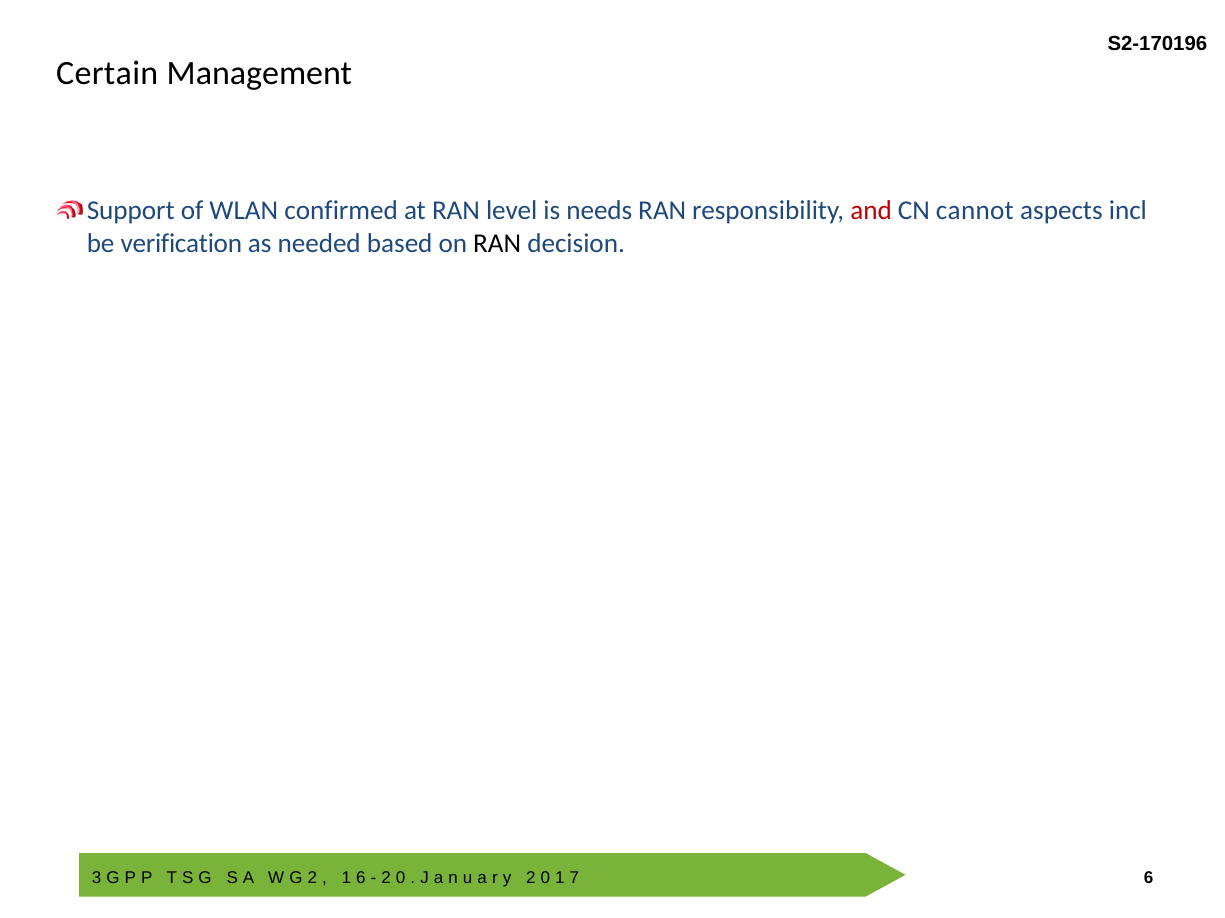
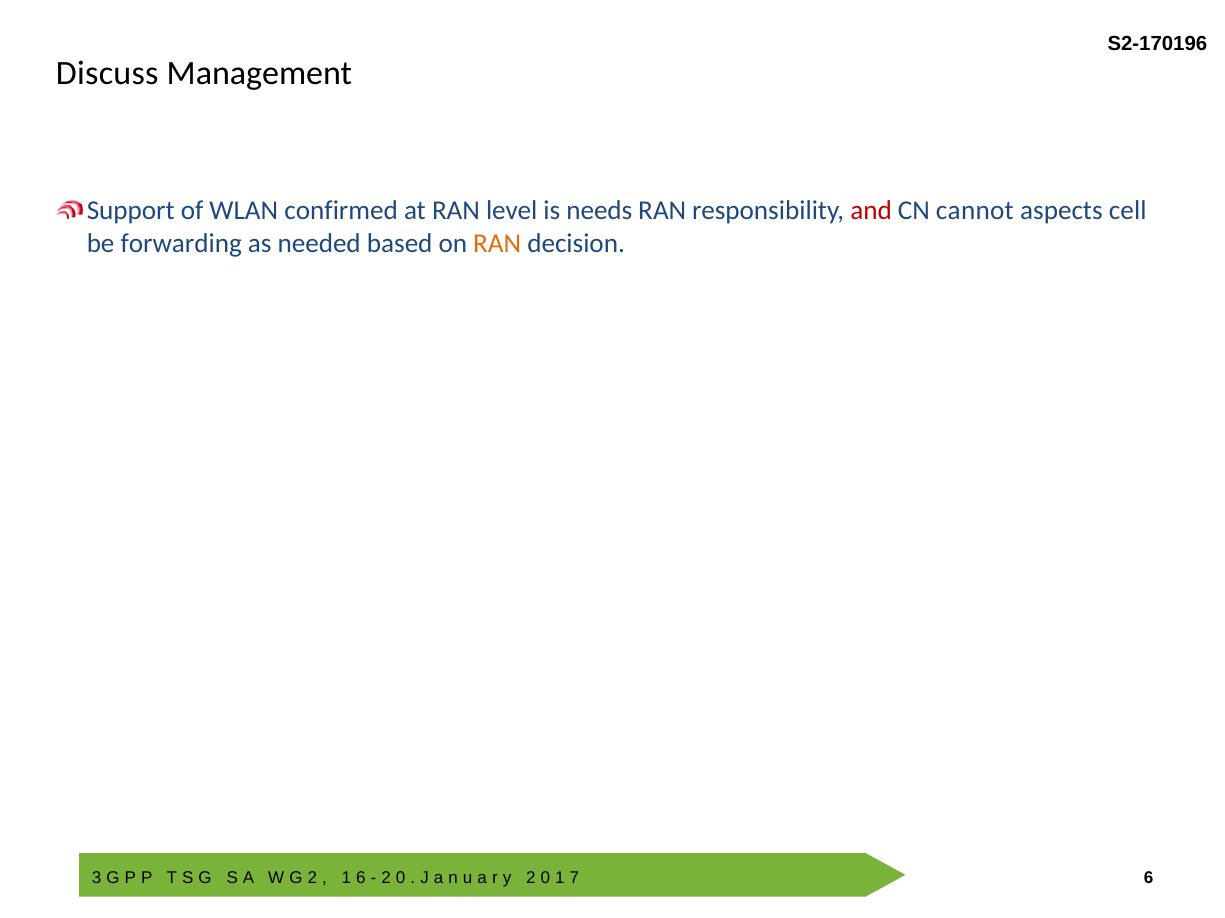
Certain: Certain -> Discuss (107, 73)
incl: incl -> cell (1128, 211)
verification: verification -> forwarding (181, 244)
RAN colour: black -> orange (497, 244)
